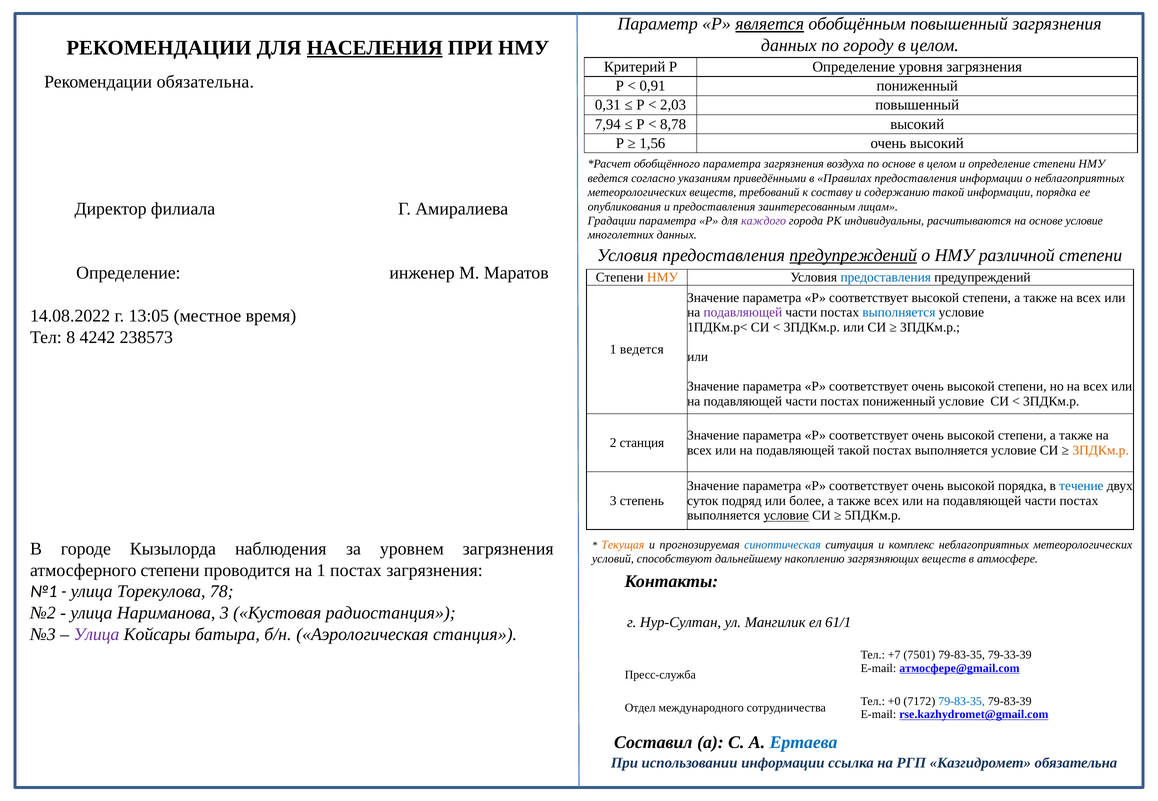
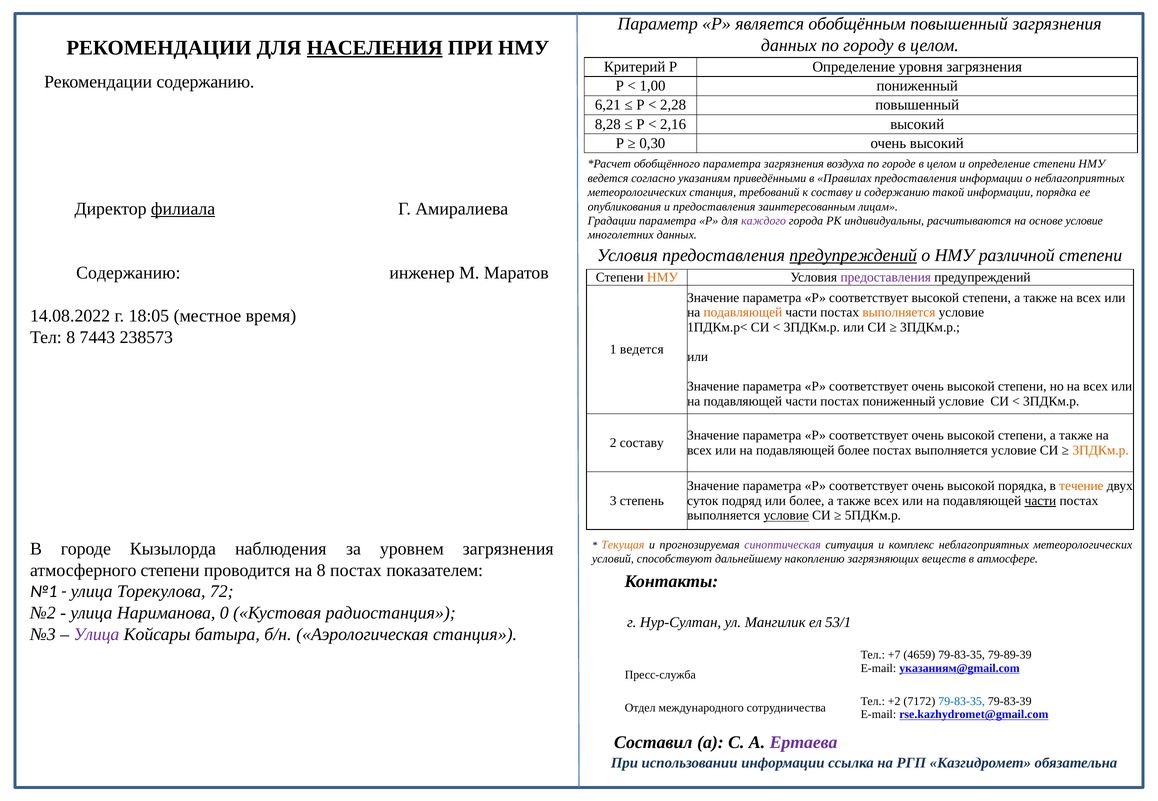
является underline: present -> none (770, 24)
Рекомендации обязательна: обязательна -> содержанию (205, 82)
0,91: 0,91 -> 1,00 (653, 86)
0,31: 0,31 -> 6,21 (608, 105)
2,03: 2,03 -> 2,28 (673, 105)
7,94: 7,94 -> 8,28 (608, 124)
8,78: 8,78 -> 2,16 (673, 124)
1,56: 1,56 -> 0,30 (652, 143)
по основе: основе -> городе (899, 164)
метеорологических веществ: веществ -> станция (713, 193)
филиала underline: none -> present (183, 209)
Определение: Определение -> Содержанию (128, 273)
предоставления colour: blue -> purple (886, 277)
подавляющей colour: purple -> orange (743, 313)
выполняется colour: blue -> orange (899, 313)
13:05: 13:05 -> 18:05 (149, 316)
4242: 4242 -> 7443 (97, 337)
2 станция: станция -> составу (642, 443)
подавляющей такой: такой -> более (854, 451)
течение colour: blue -> orange (1081, 486)
части underline: none -> present (1040, 501)
синоптическая colour: blue -> purple (783, 545)
на 1: 1 -> 8 (321, 571)
постах загрязнения: загрязнения -> показателем (435, 571)
78: 78 -> 72 (222, 592)
Нариманова 3: 3 -> 0 (224, 613)
61/1: 61/1 -> 53/1 (838, 623)
7501: 7501 -> 4659 (919, 656)
79-33-39: 79-33-39 -> 79-89-39 (1010, 656)
атмосфере@gmail.com: атмосфере@gmail.com -> указаниям@gmail.com (959, 669)
+0: +0 -> +2 (894, 702)
Ертаева colour: blue -> purple (804, 743)
